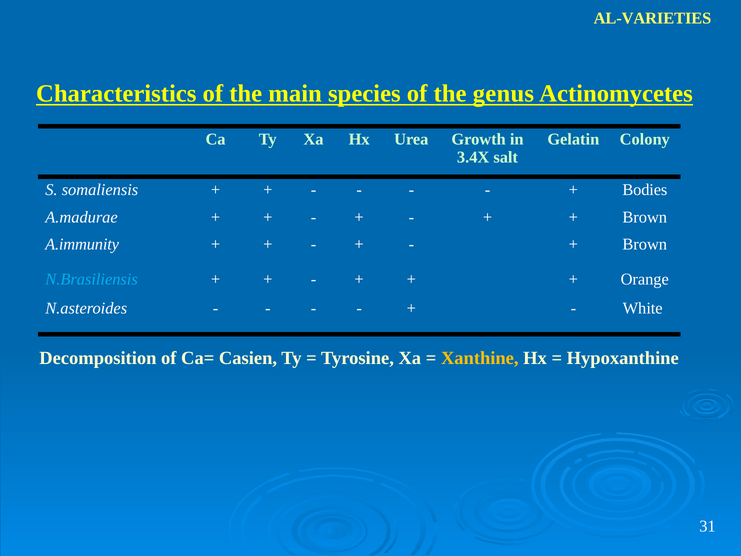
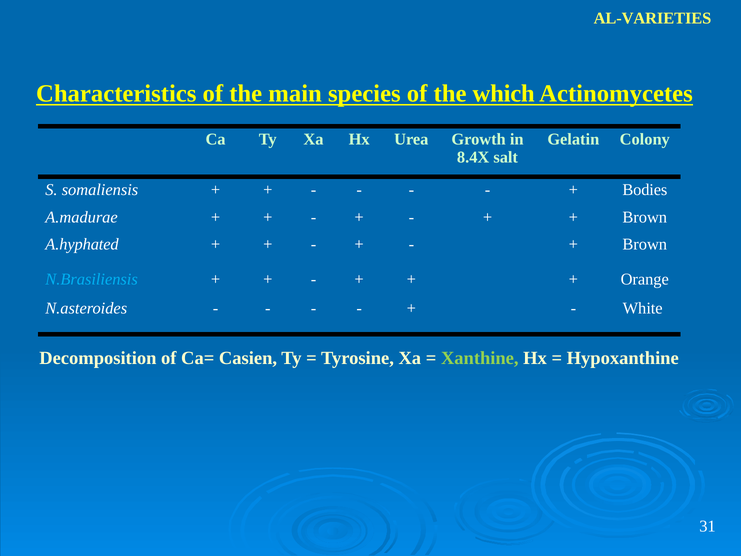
genus: genus -> which (504, 94)
3.4X: 3.4X -> 8.4X (473, 157)
A.immunity: A.immunity -> A.hyphated (82, 244)
Xanthine colour: yellow -> light green (480, 358)
